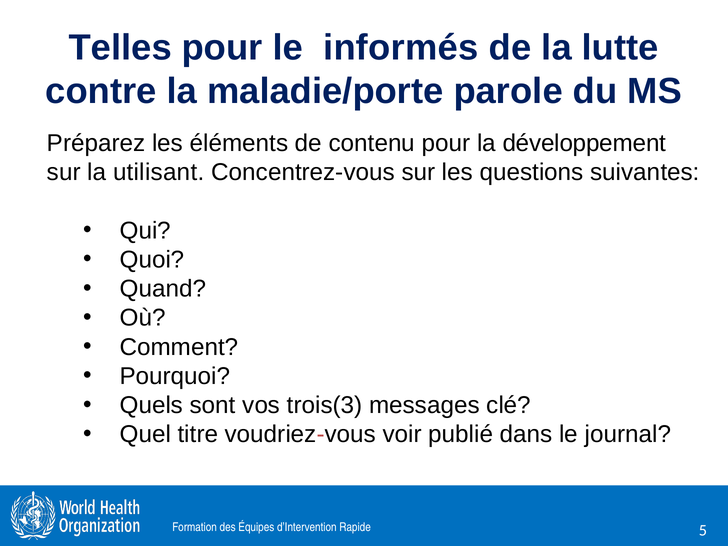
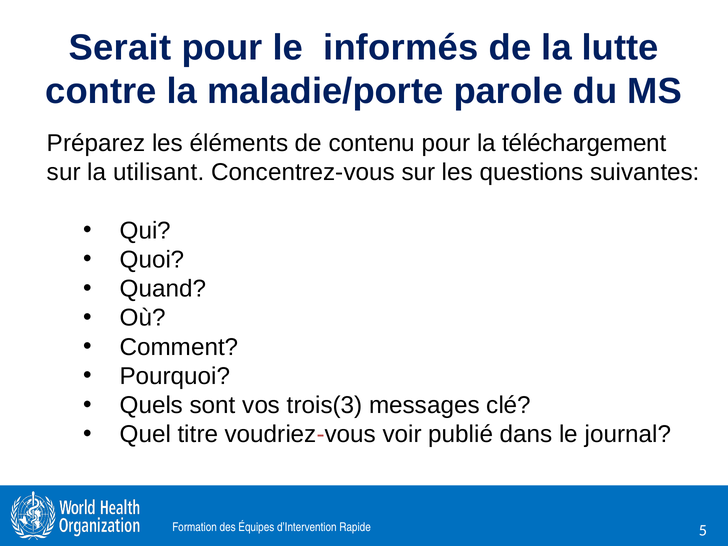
Telles: Telles -> Serait (120, 48)
développement: développement -> téléchargement (584, 143)
